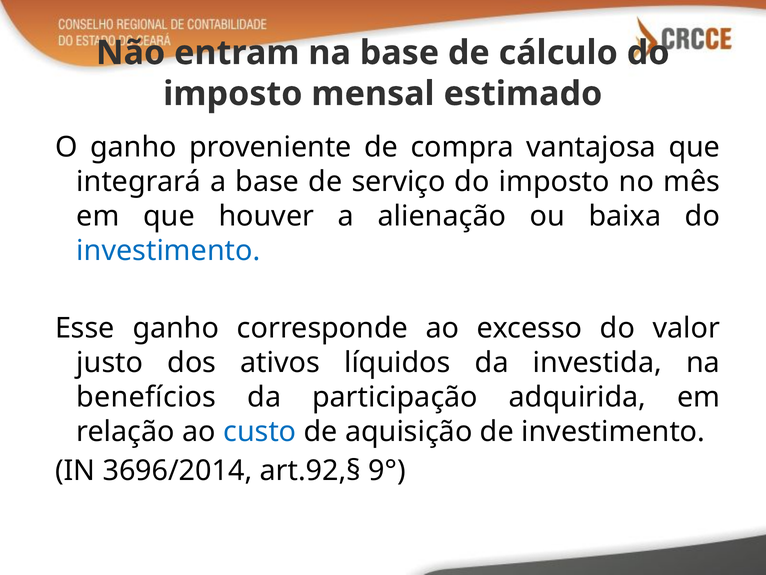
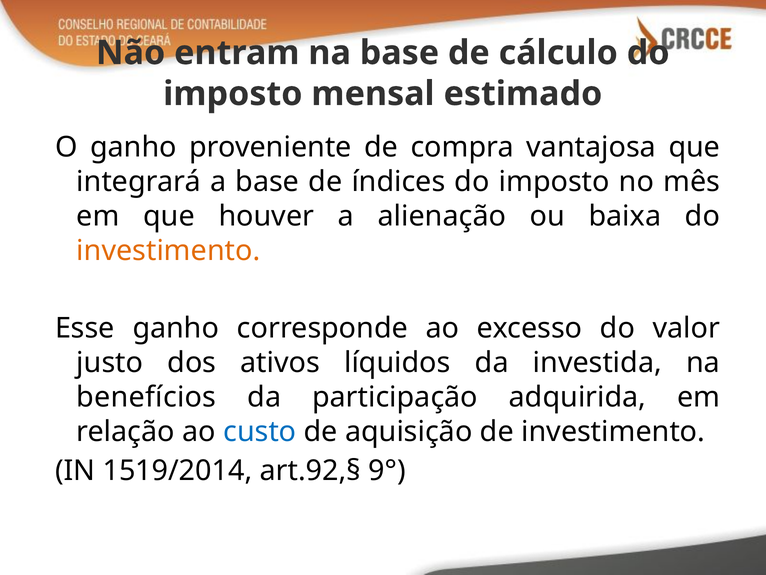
serviço: serviço -> índices (398, 182)
investimento colour: blue -> orange (168, 251)
3696/2014: 3696/2014 -> 1519/2014 (177, 470)
